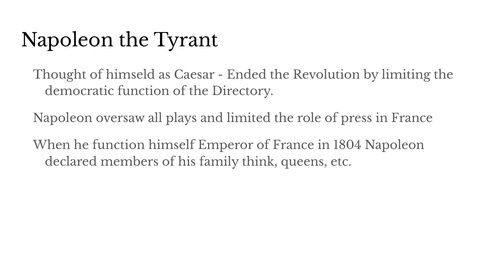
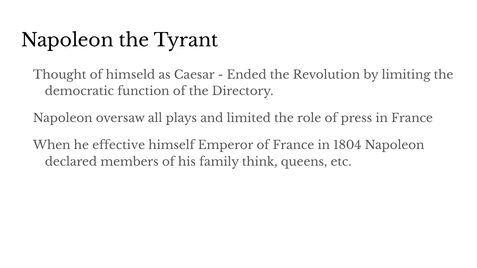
he function: function -> effective (119, 146)
